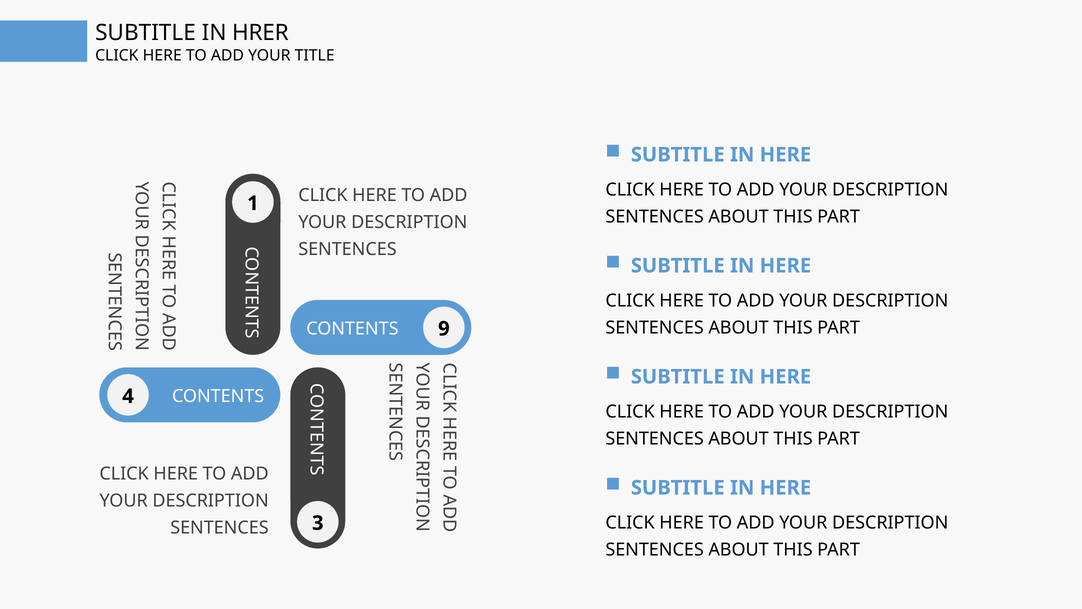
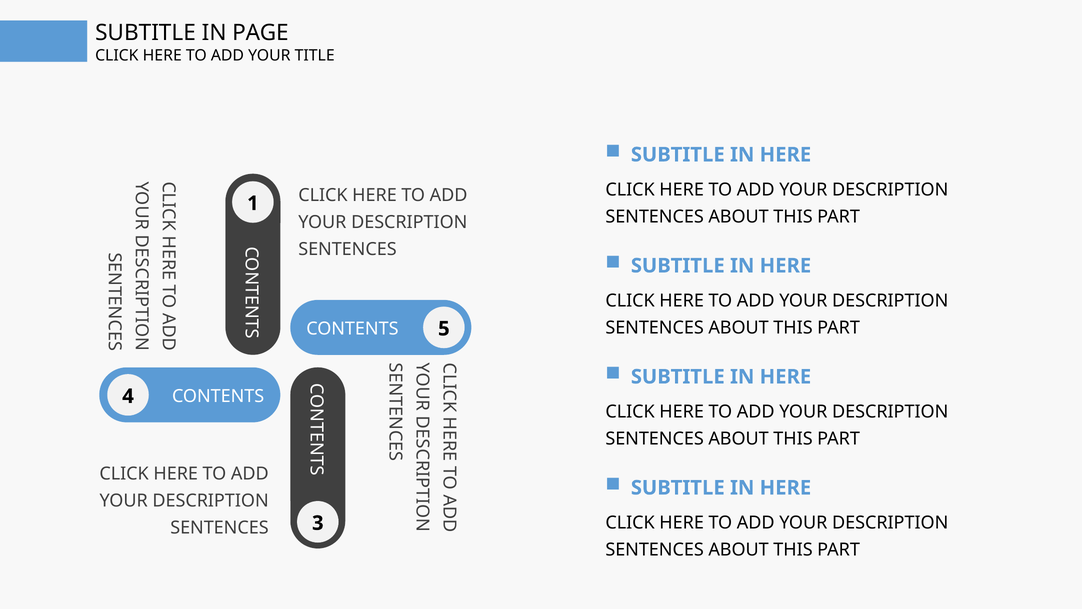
HRER: HRER -> PAGE (260, 33)
9: 9 -> 5 (444, 329)
